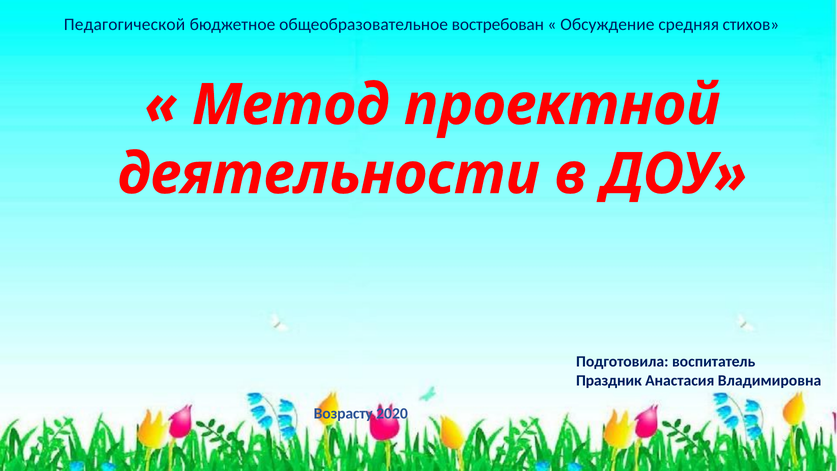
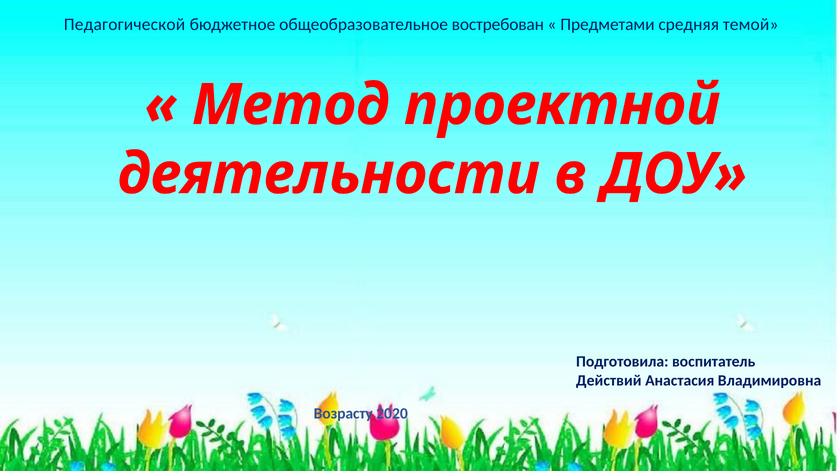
Обсуждение: Обсуждение -> Предметами (607, 25)
стихов: стихов -> темой (751, 25)
Праздник: Праздник -> Действий (609, 380)
